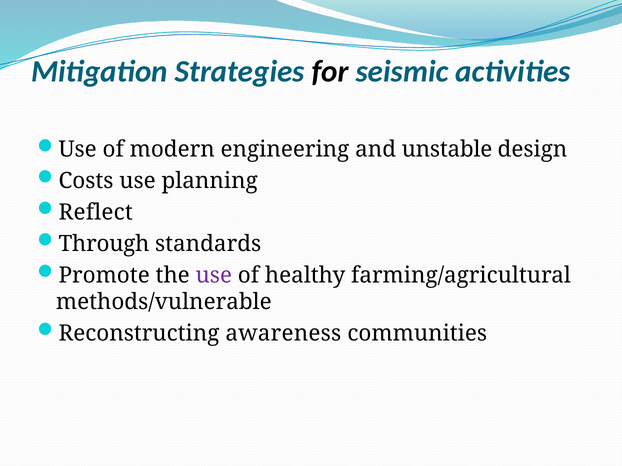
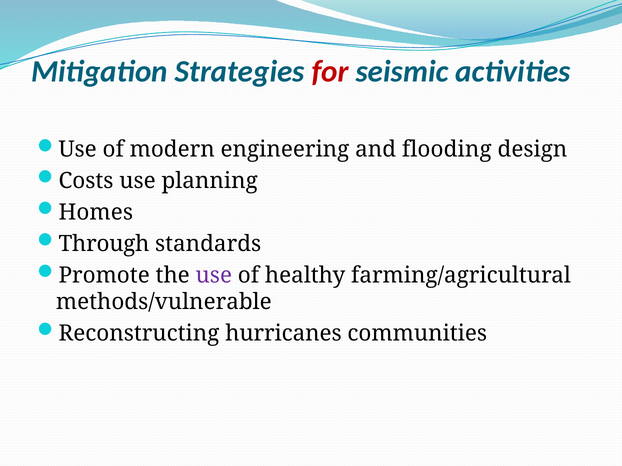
for colour: black -> red (330, 72)
unstable: unstable -> flooding (447, 150)
Reflect: Reflect -> Homes (96, 213)
awareness: awareness -> hurricanes (283, 334)
